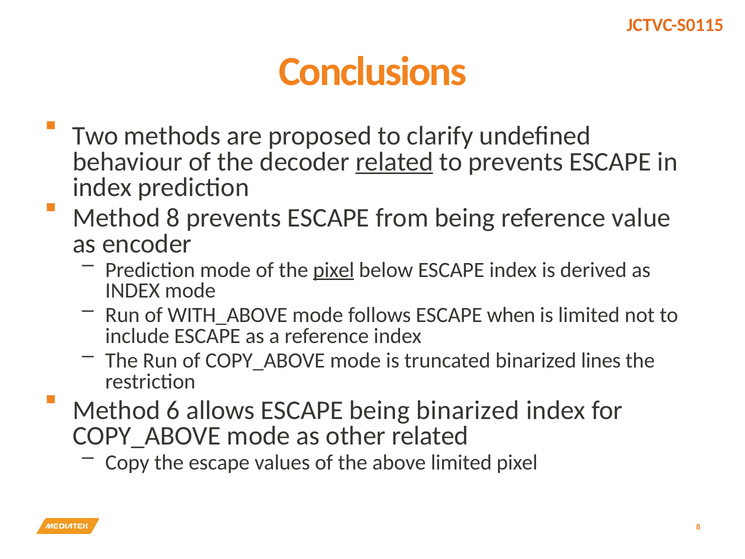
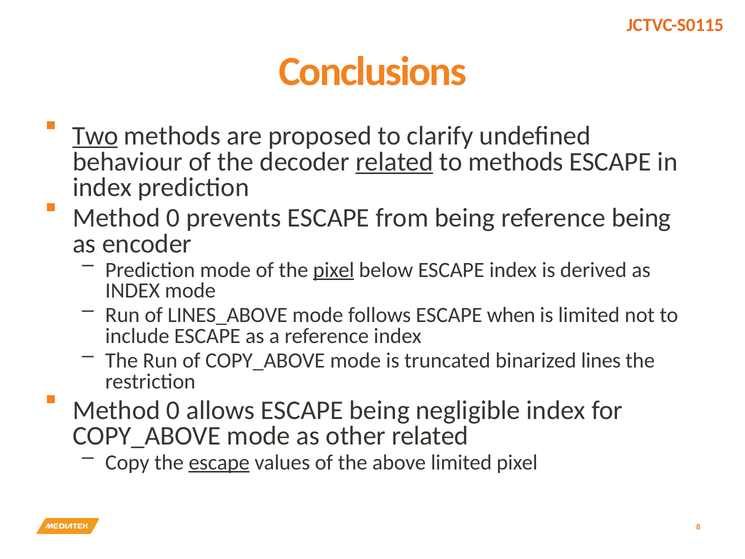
Two underline: none -> present (95, 136)
to prevents: prevents -> methods (516, 162)
8: 8 -> 0 (173, 218)
reference value: value -> being (641, 218)
WITH_ABOVE: WITH_ABOVE -> LINES_ABOVE (228, 315)
6: 6 -> 0 (173, 410)
being binarized: binarized -> negligible (468, 410)
escape underline: none -> present (219, 462)
